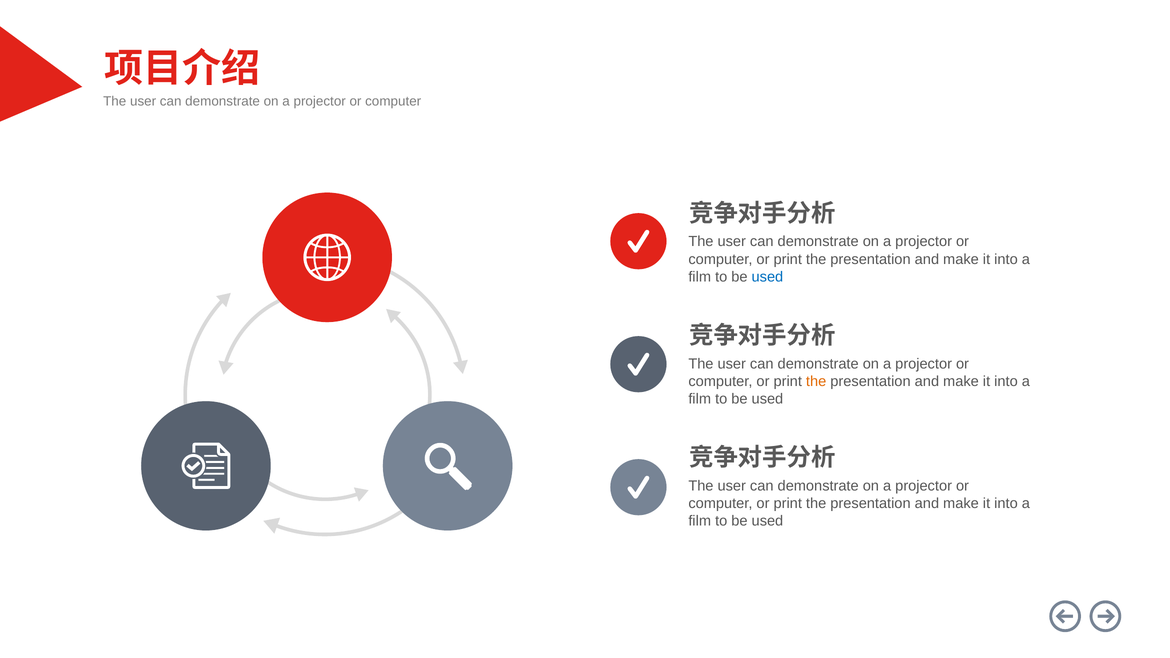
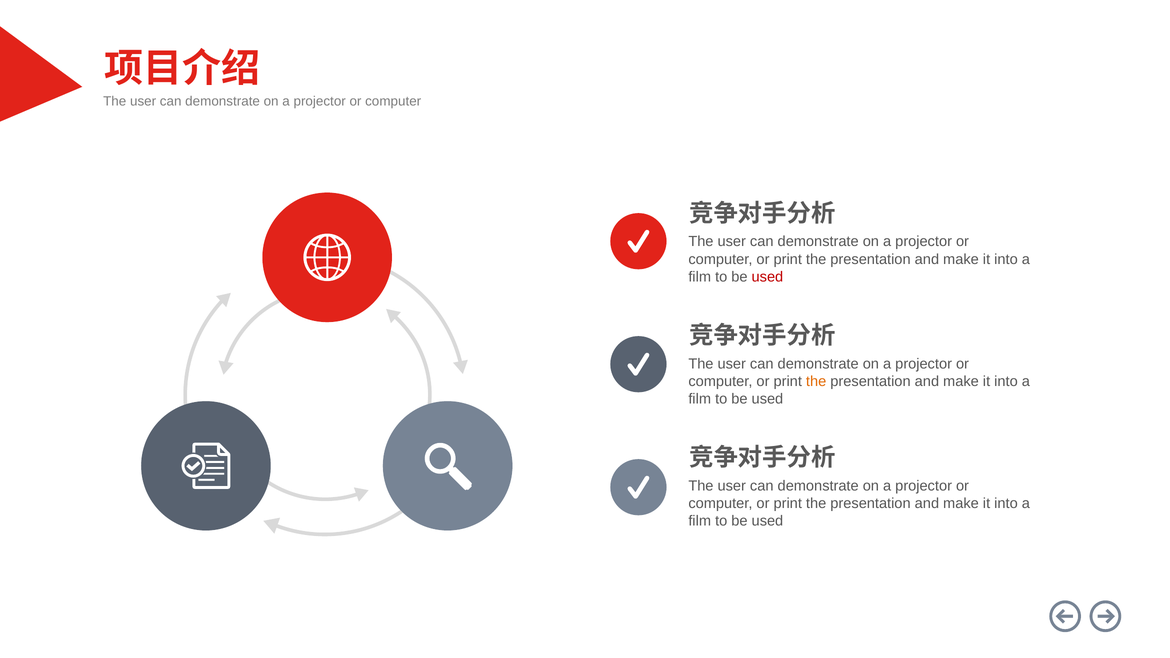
used colour: blue -> red (767, 277)
